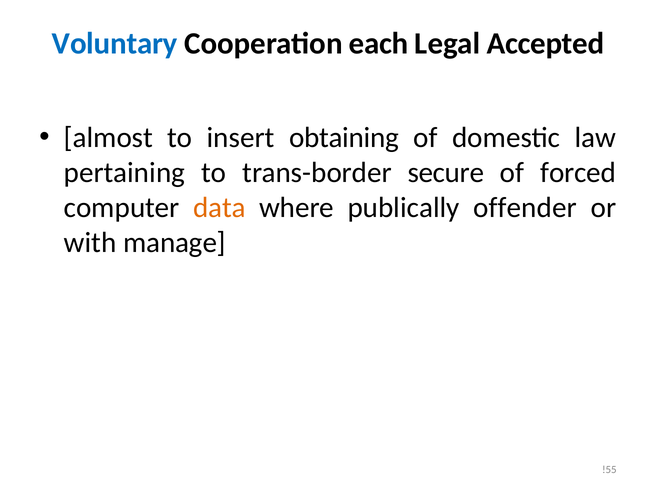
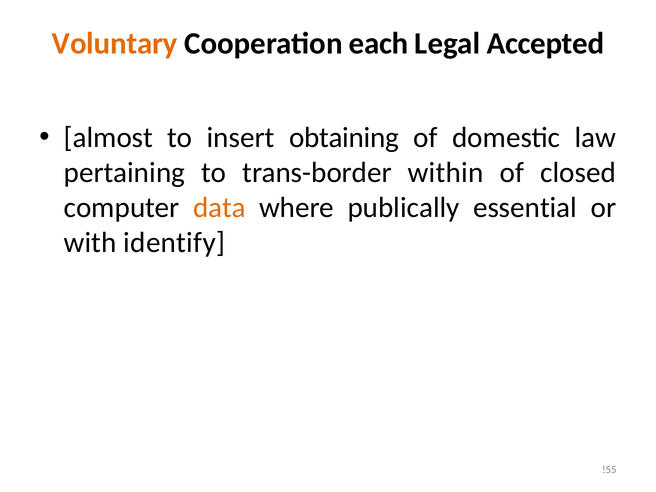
Voluntary colour: blue -> orange (115, 44)
secure: secure -> within (446, 173)
forced: forced -> closed (578, 173)
offender: offender -> essential (525, 208)
manage: manage -> identify (174, 243)
